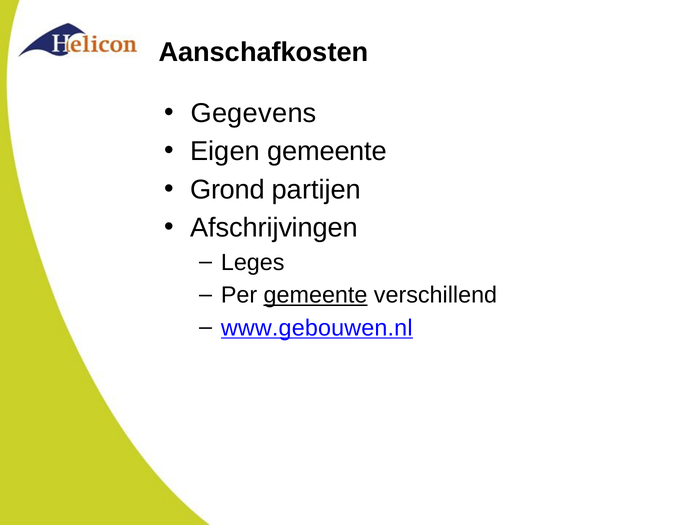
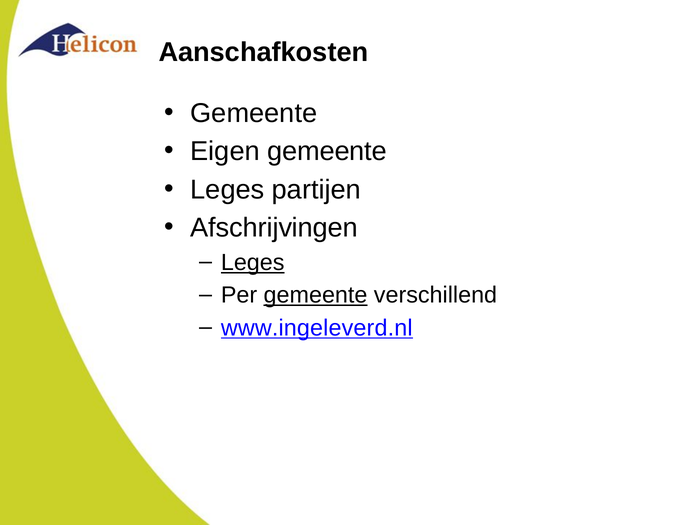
Gegevens: Gegevens -> Gemeente (254, 113)
Grond: Grond -> Leges (227, 190)
Leges underline: none -> present (253, 263)
www.gebouwen.nl: www.gebouwen.nl -> www.ingeleverd.nl (317, 328)
